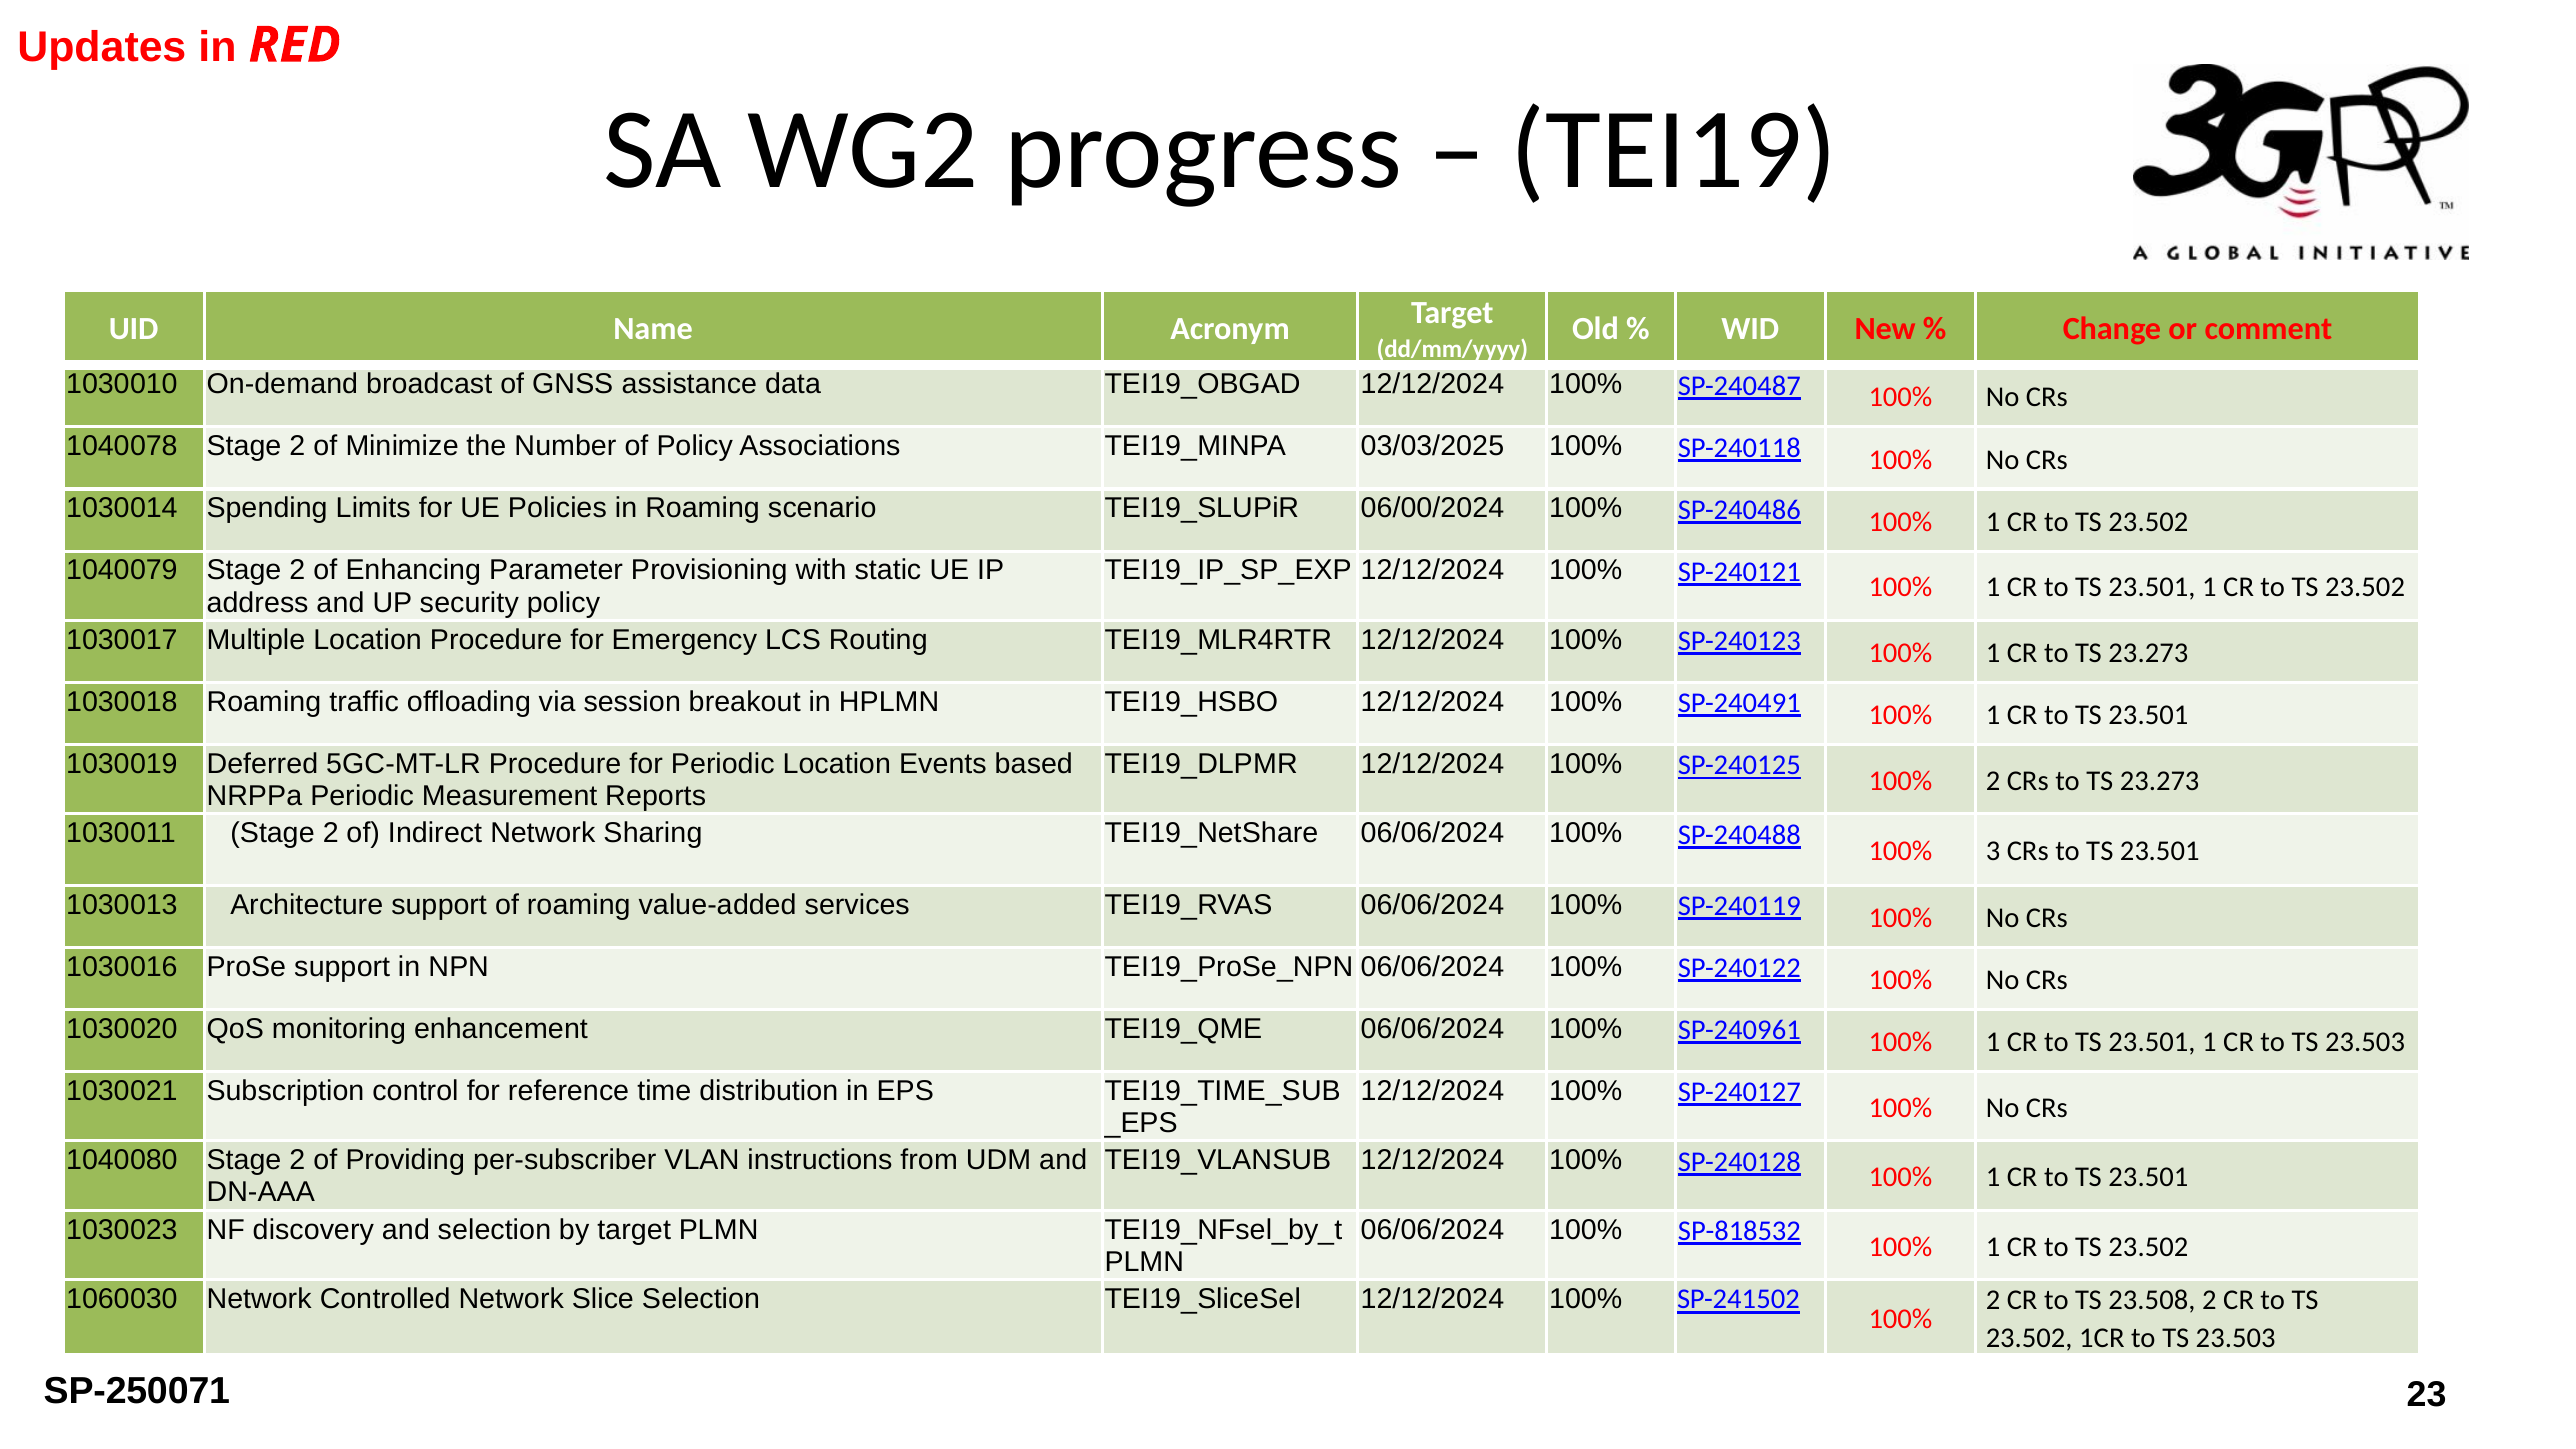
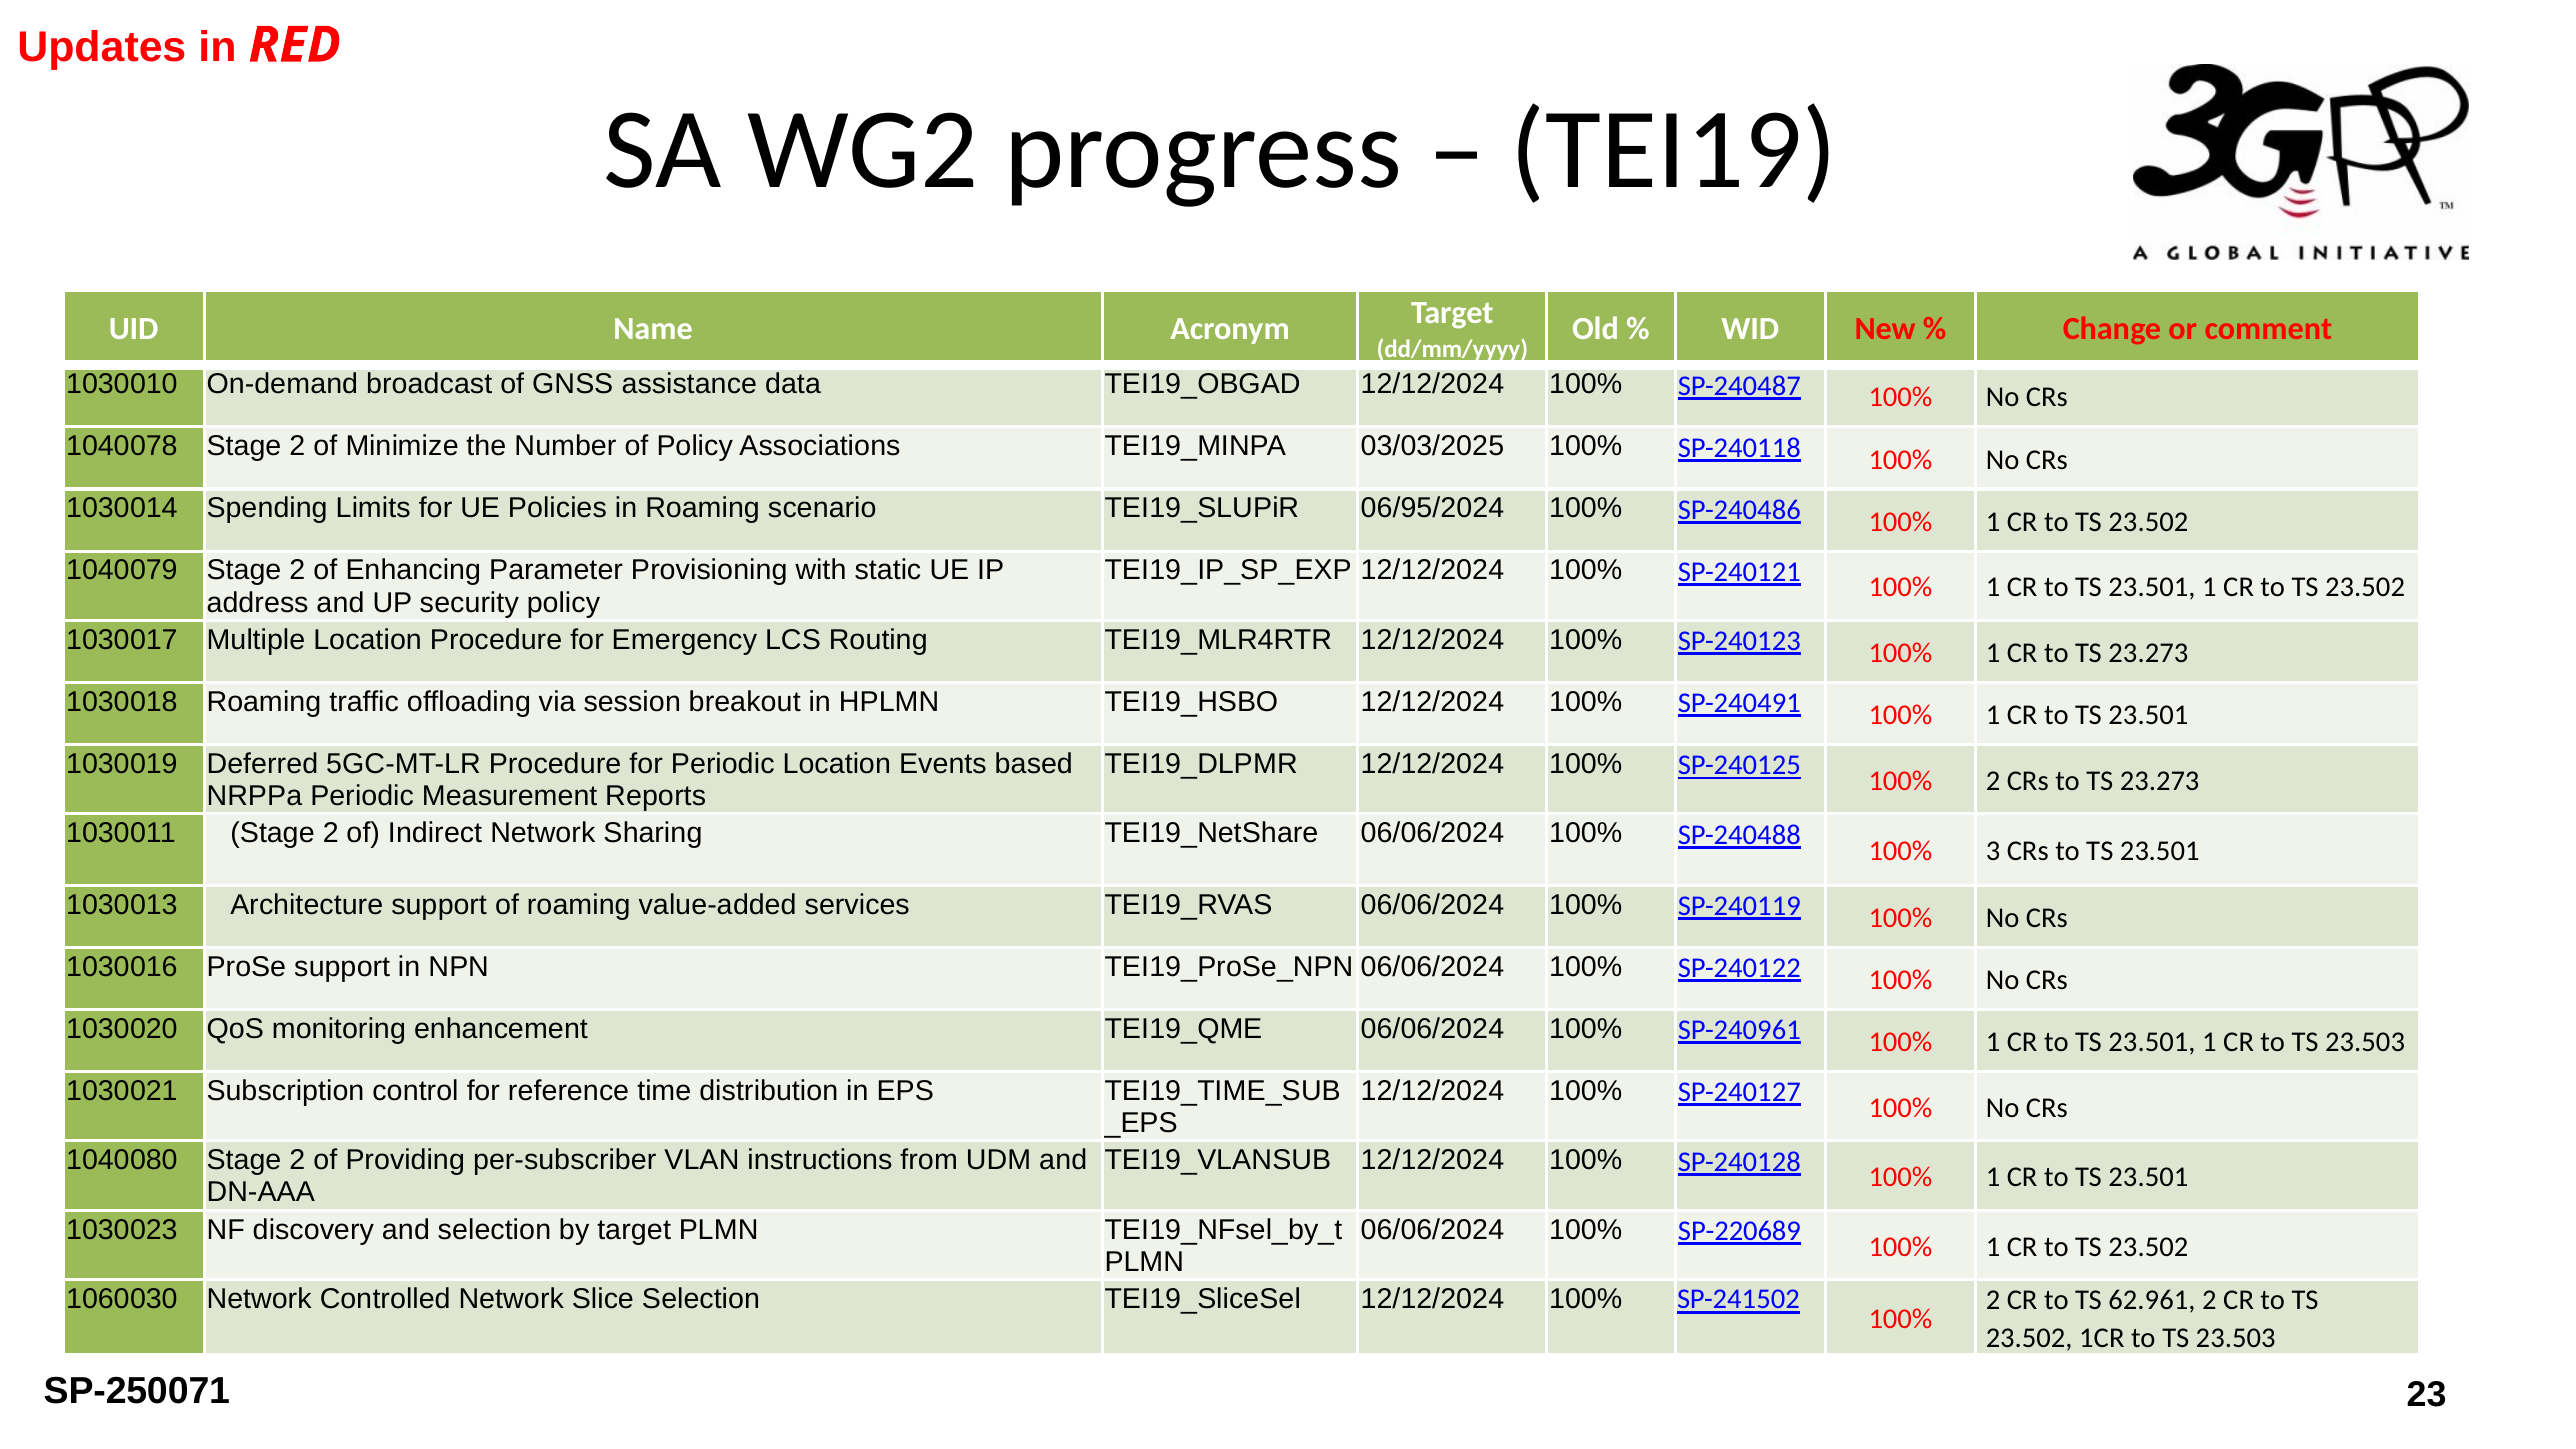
06/00/2024: 06/00/2024 -> 06/95/2024 (1432, 508)
SP-818532: SP-818532 -> SP-220689 (1739, 1231)
23.508: 23.508 -> 62.961 (2152, 1300)
